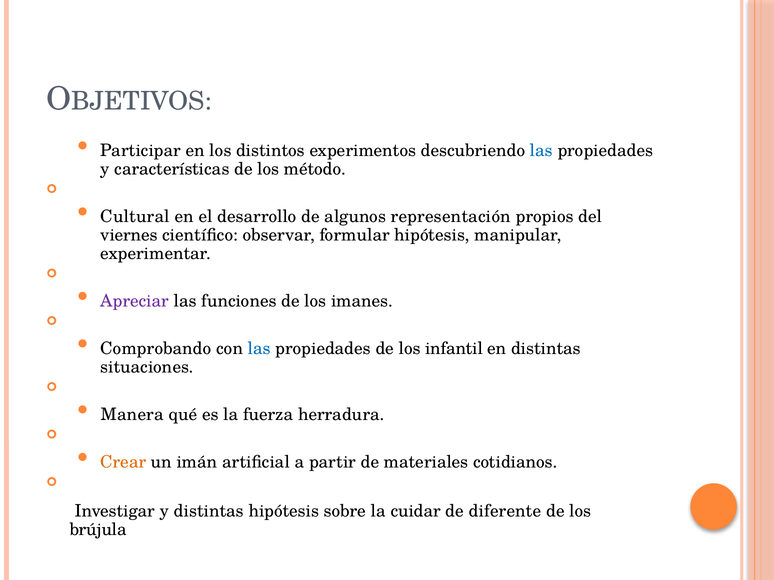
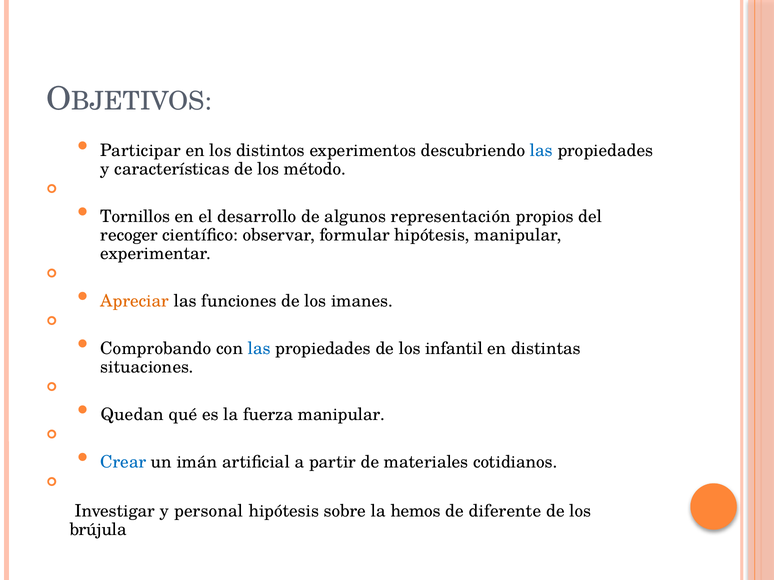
Cultural: Cultural -> Tornillos (135, 217)
viernes: viernes -> recoger (129, 235)
Apreciar colour: purple -> orange (135, 302)
Manera: Manera -> Quedan (132, 415)
fuerza herradura: herradura -> manipular (341, 415)
Crear colour: orange -> blue (123, 463)
y distintas: distintas -> personal (209, 511)
cuidar: cuidar -> hemos (416, 511)
